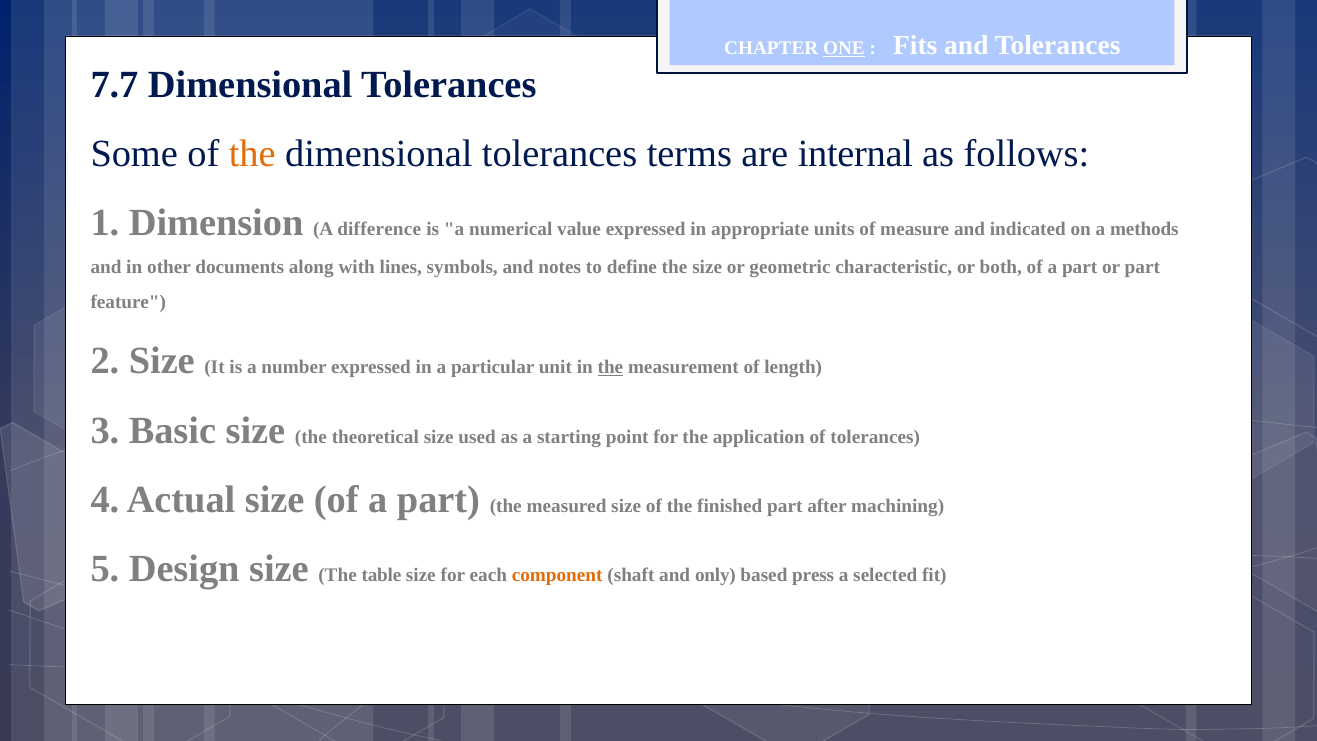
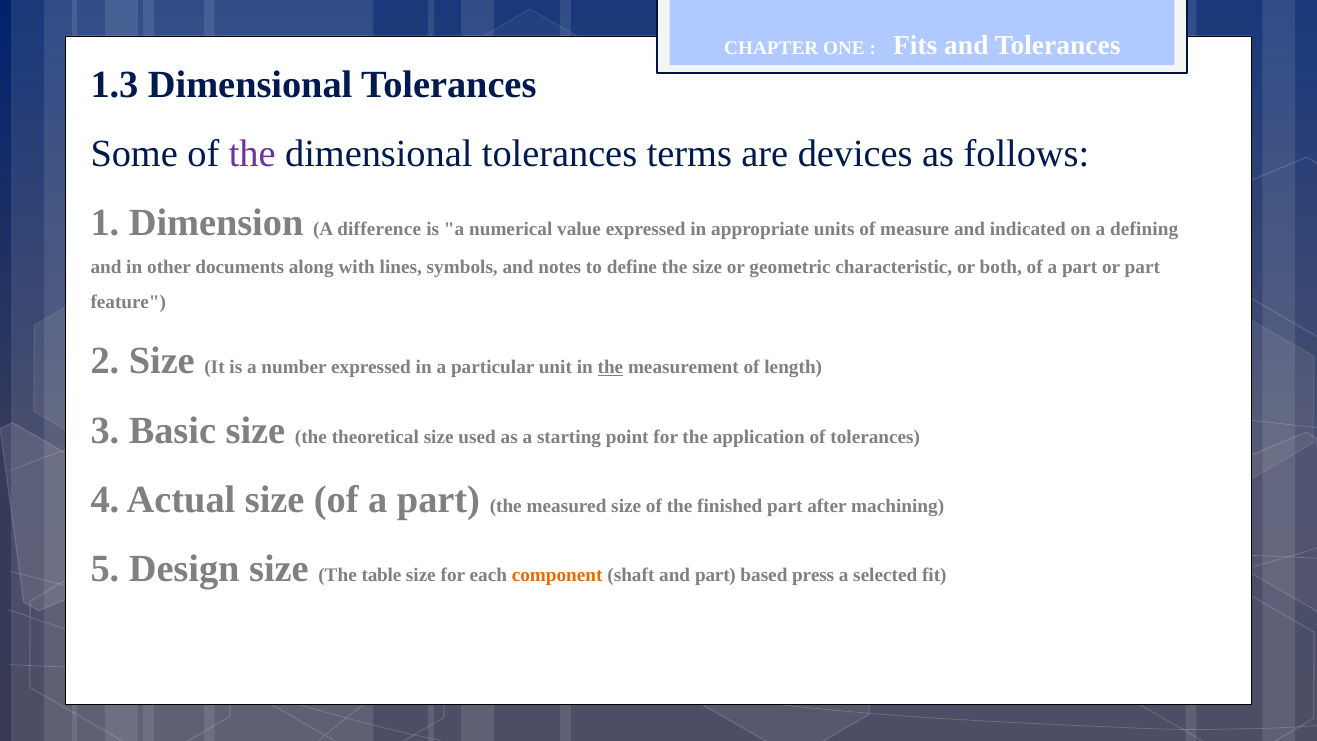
ONE underline: present -> none (844, 48)
7.7: 7.7 -> 1.3 (114, 84)
the colour: orange -> purple (252, 154)
internal: internal -> devices (855, 154)
methods: methods -> defining (1144, 229)
and only: only -> part (715, 575)
